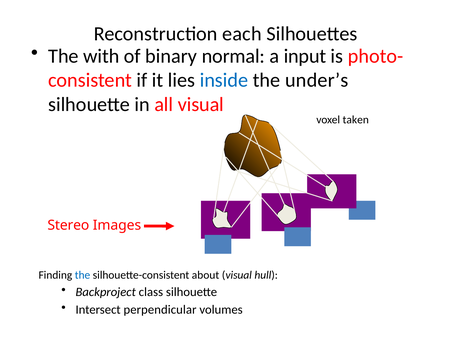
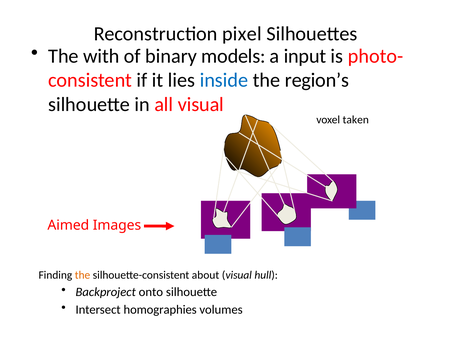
each: each -> pixel (242, 34)
normal: normal -> models (233, 56)
under’s: under’s -> region’s (317, 80)
Stereo: Stereo -> Aimed (68, 225)
the colour: blue -> orange (83, 275)
class: class -> onto (151, 292)
perpendicular: perpendicular -> homographies (160, 310)
